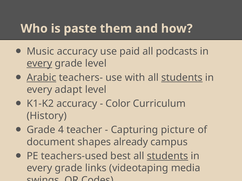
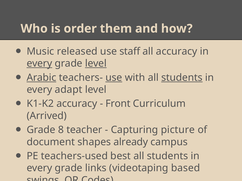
paste: paste -> order (80, 29)
Music accuracy: accuracy -> released (77, 52)
paid: paid -> staff (130, 52)
all podcasts: podcasts -> accuracy (177, 52)
level underline: none -> present (96, 64)
use underline: none -> present (114, 78)
Color: Color -> Front (118, 104)
History: History -> Arrived (47, 116)
4: 4 -> 8 (61, 130)
students underline: present -> none (167, 156)
media: media -> based (186, 169)
